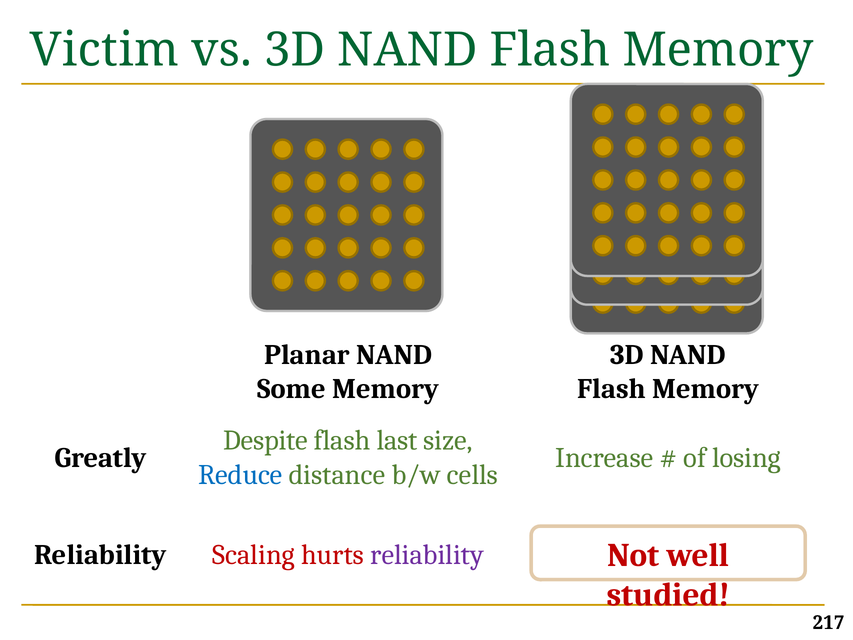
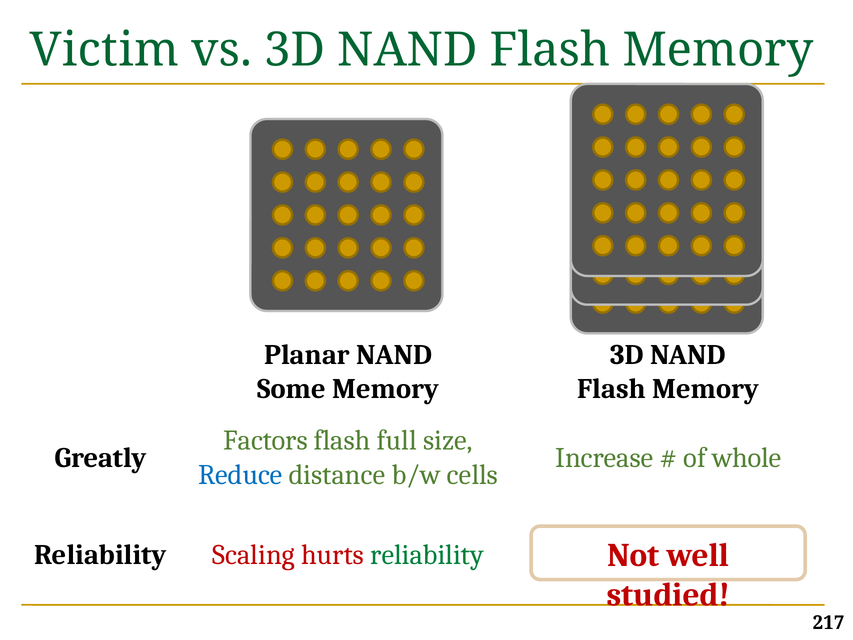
Despite: Despite -> Factors (266, 440)
last: last -> full (397, 440)
losing: losing -> whole (747, 458)
reliability colour: purple -> green (427, 555)
